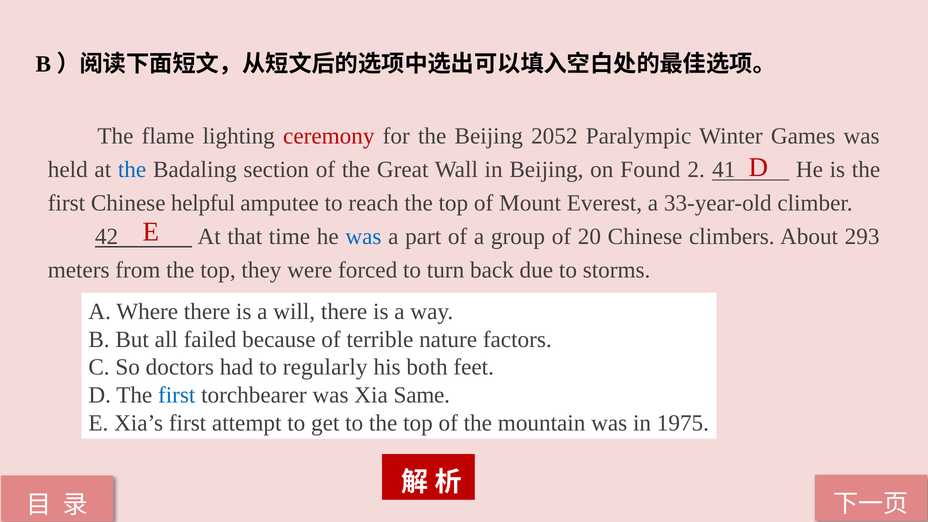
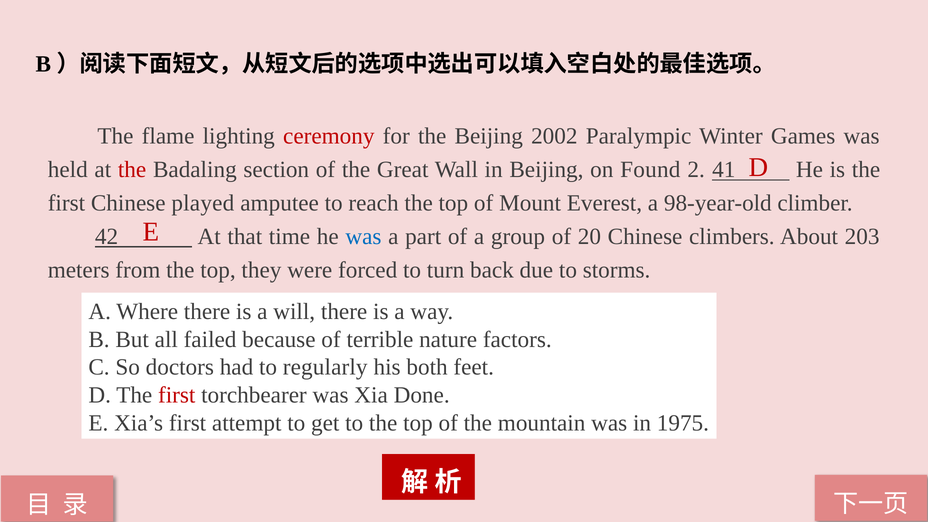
2052: 2052 -> 2002 (554, 136)
the colour: blue -> red (132, 170)
helpful: helpful -> played (203, 203)
33-year-old: 33-year-old -> 98-year-old (718, 203)
293: 293 -> 203 (862, 237)
first colour: blue -> red (177, 395)
Same: Same -> Done (422, 395)
